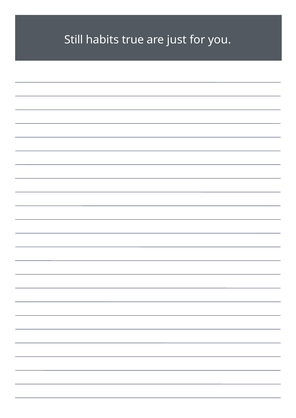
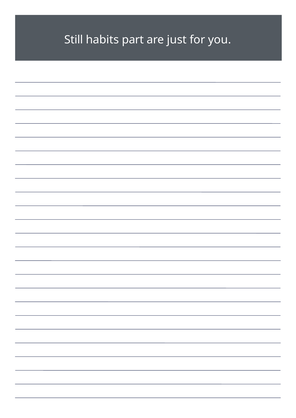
true: true -> part (133, 40)
